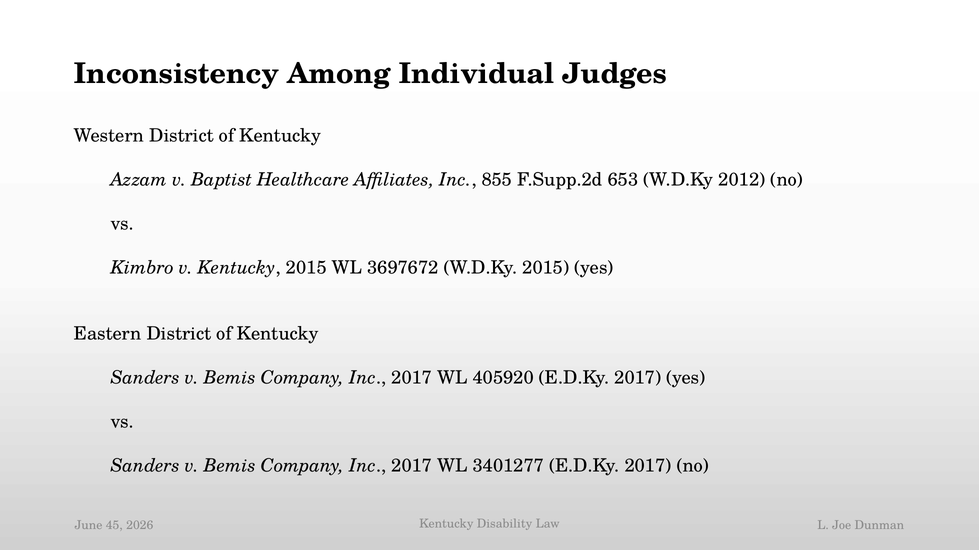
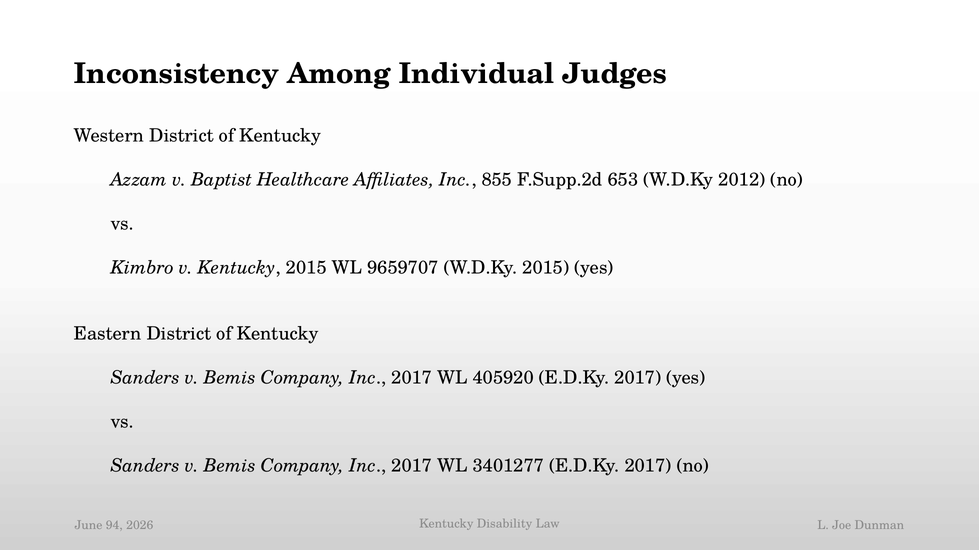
3697672: 3697672 -> 9659707 (403, 268)
45: 45 -> 94 (114, 526)
